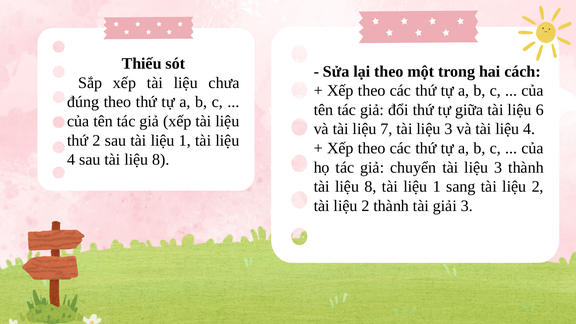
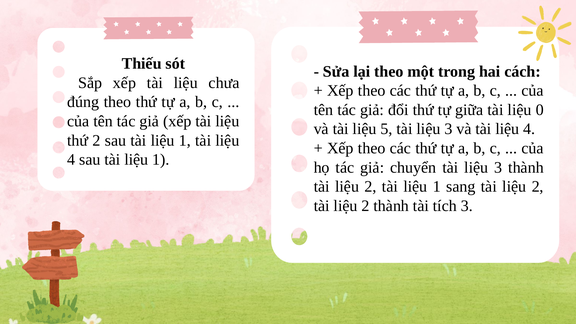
6: 6 -> 0 (540, 110)
7: 7 -> 5 (387, 129)
8: 8 -> 1 (161, 160)
8: 8 -> 2 (370, 187)
giải: giải -> tích (445, 206)
